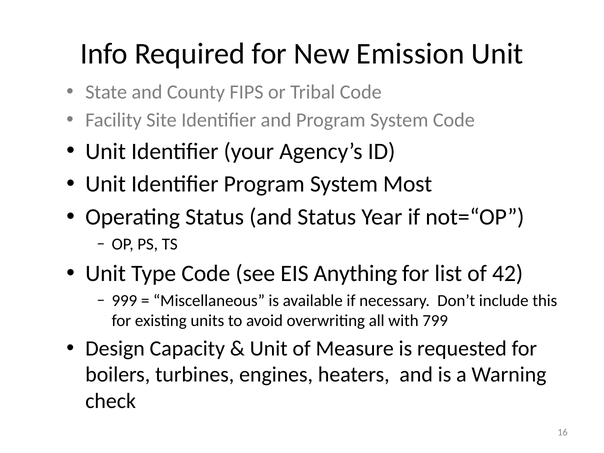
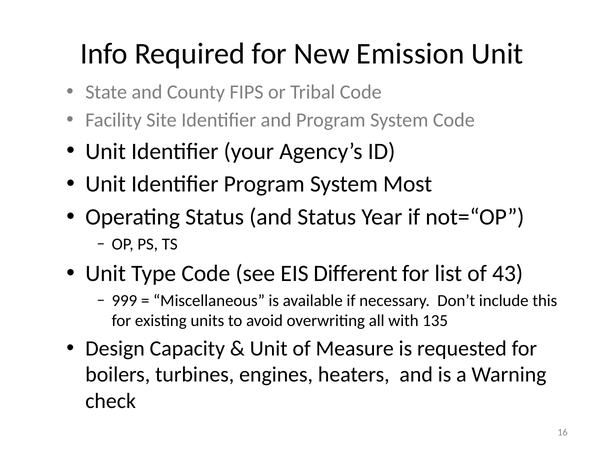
Anything: Anything -> Different (355, 274)
42: 42 -> 43 (508, 274)
799: 799 -> 135 (435, 321)
